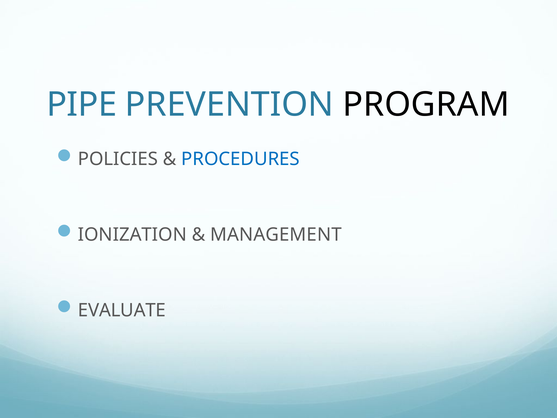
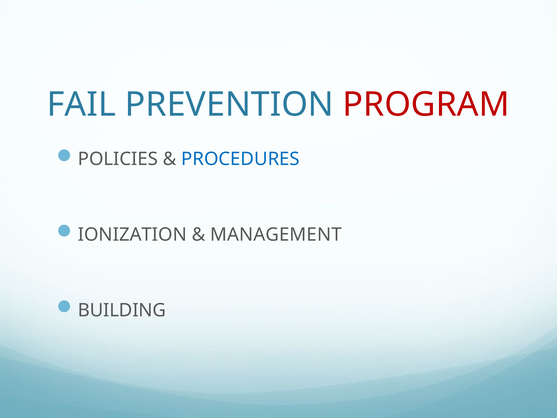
PIPE: PIPE -> FAIL (81, 105)
PROGRAM colour: black -> red (426, 105)
EVALUATE: EVALUATE -> BUILDING (122, 310)
